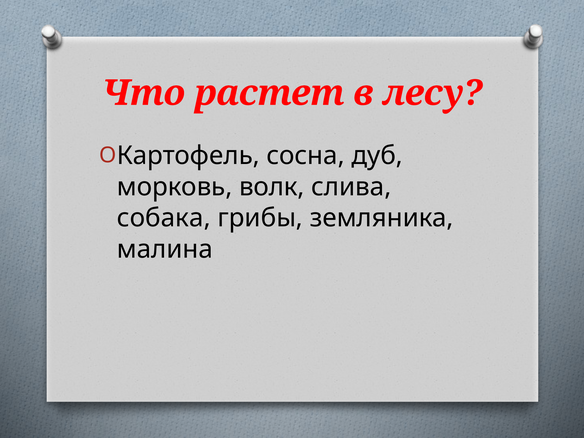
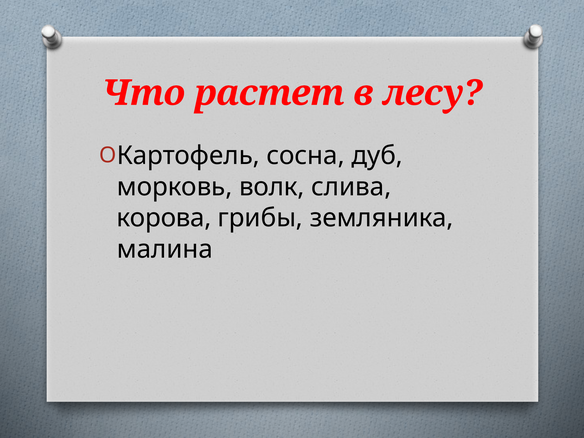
собака: собака -> корова (164, 218)
